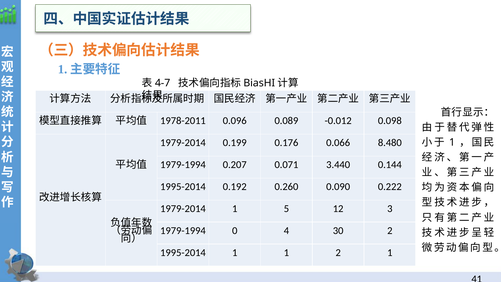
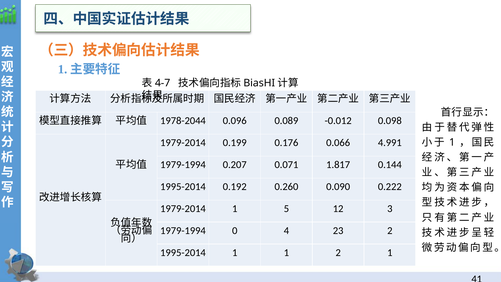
1978-2011: 1978-2011 -> 1978-2044 (183, 121)
8.480: 8.480 -> 4.991 (390, 143)
3.440: 3.440 -> 1.817 (338, 165)
30: 30 -> 23 (338, 230)
